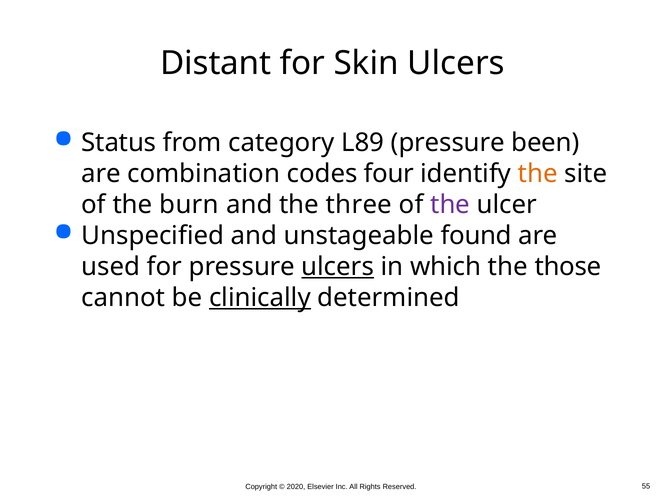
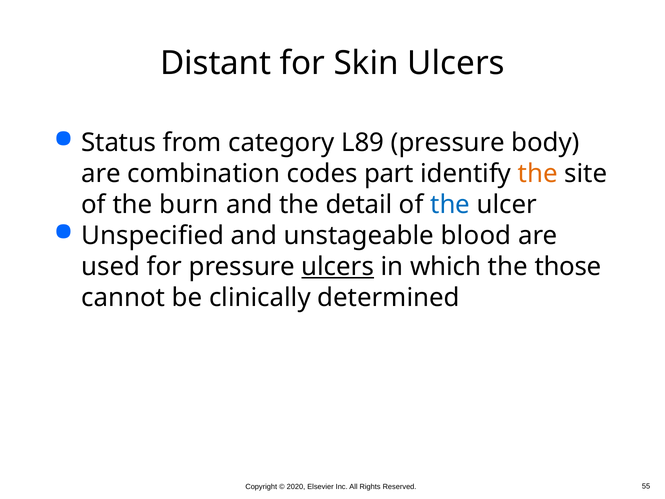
been: been -> body (545, 143)
four: four -> part (389, 174)
three: three -> detail (359, 204)
the colour: purple -> blue (450, 204)
found: found -> blood (476, 235)
clinically underline: present -> none (260, 297)
